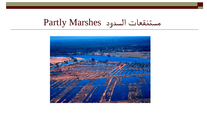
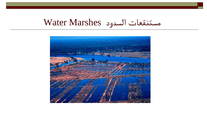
Partly: Partly -> Water (55, 22)
